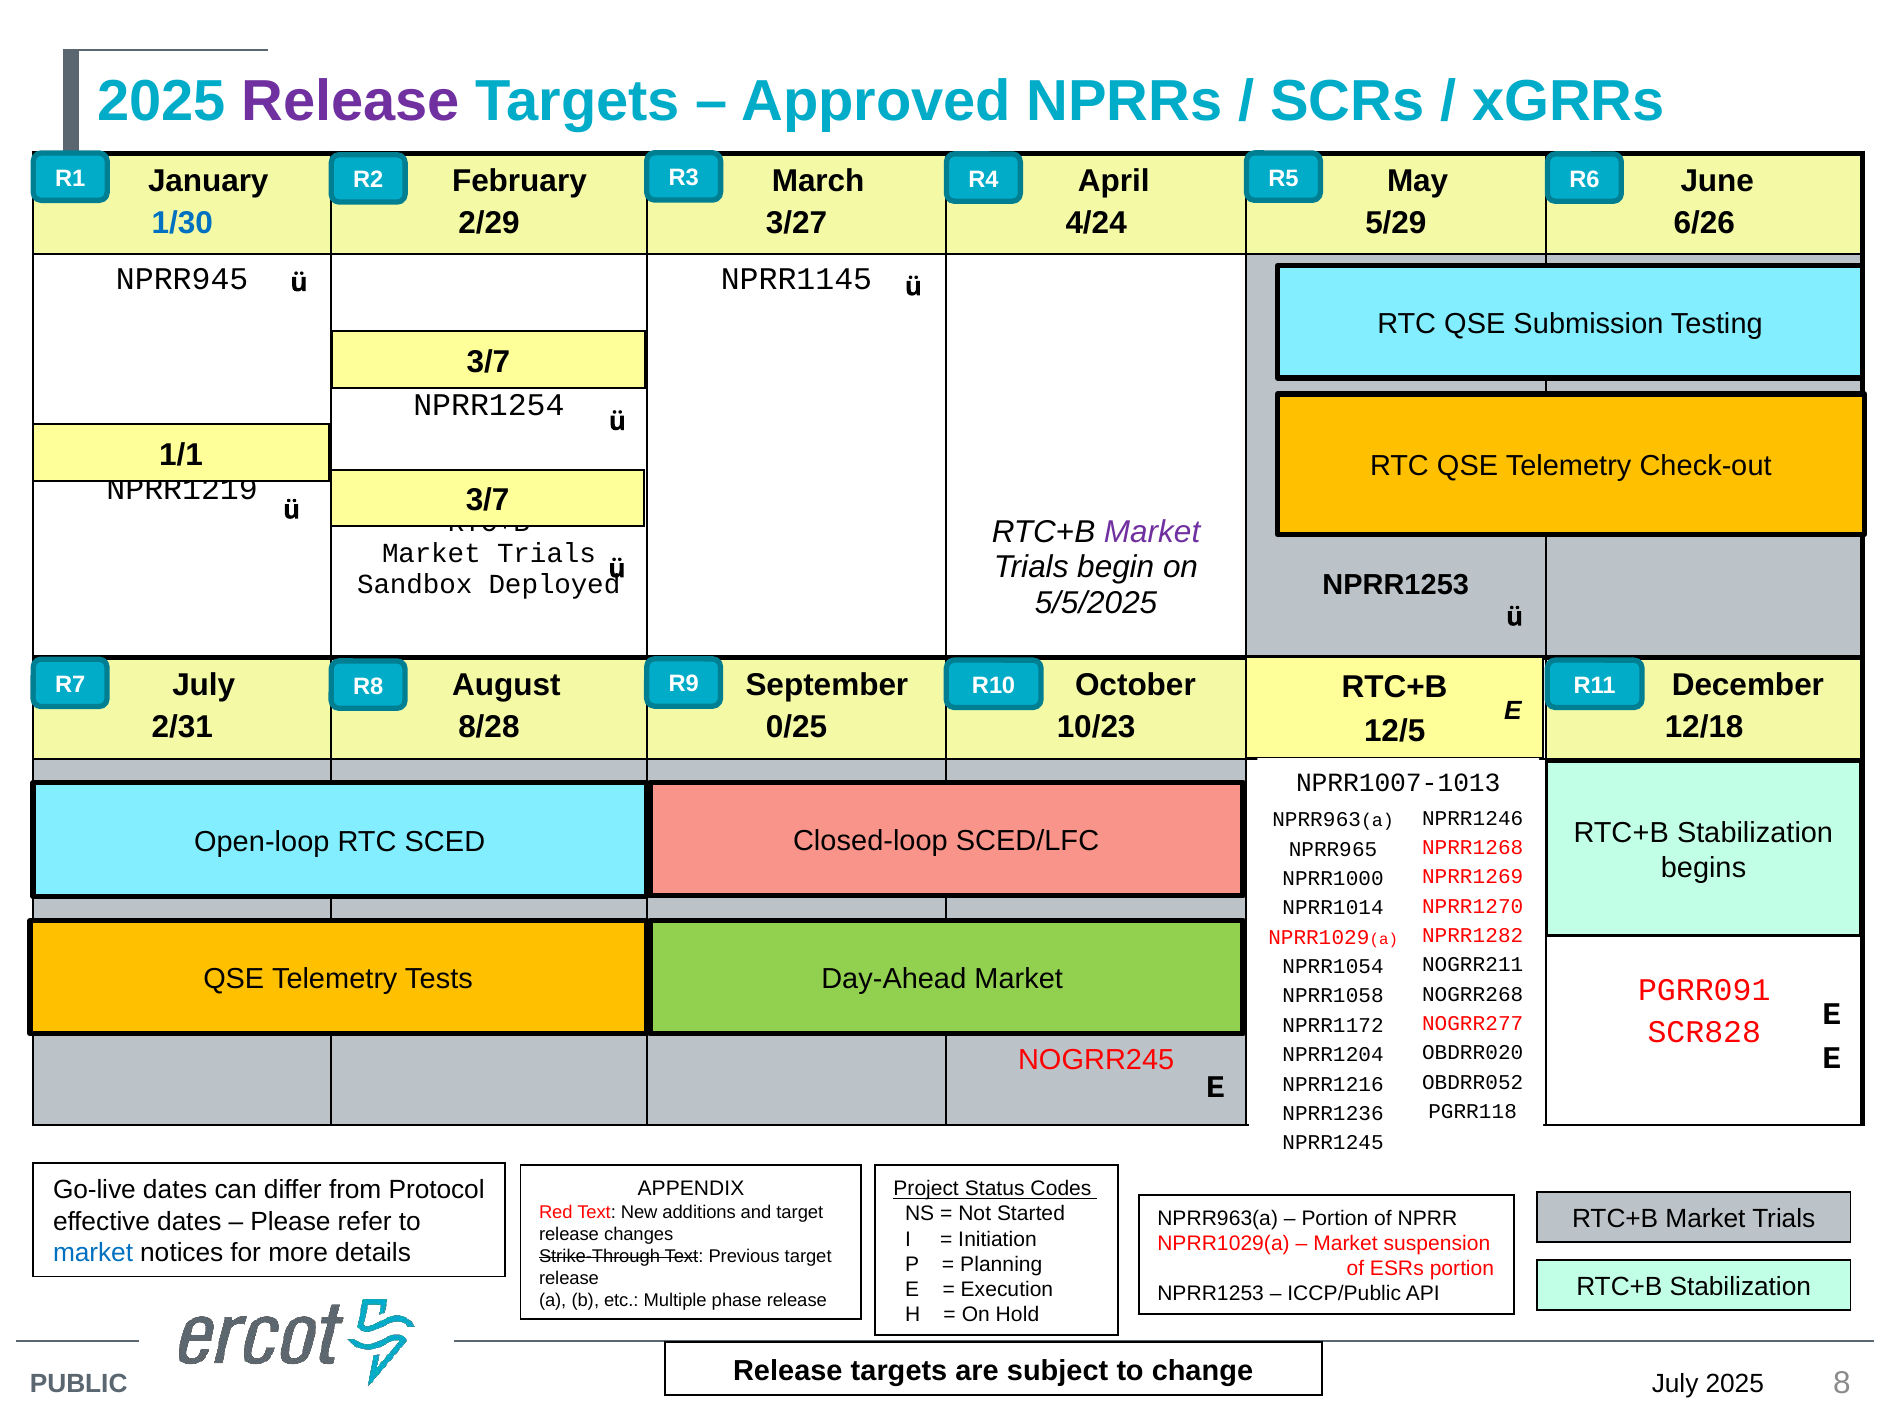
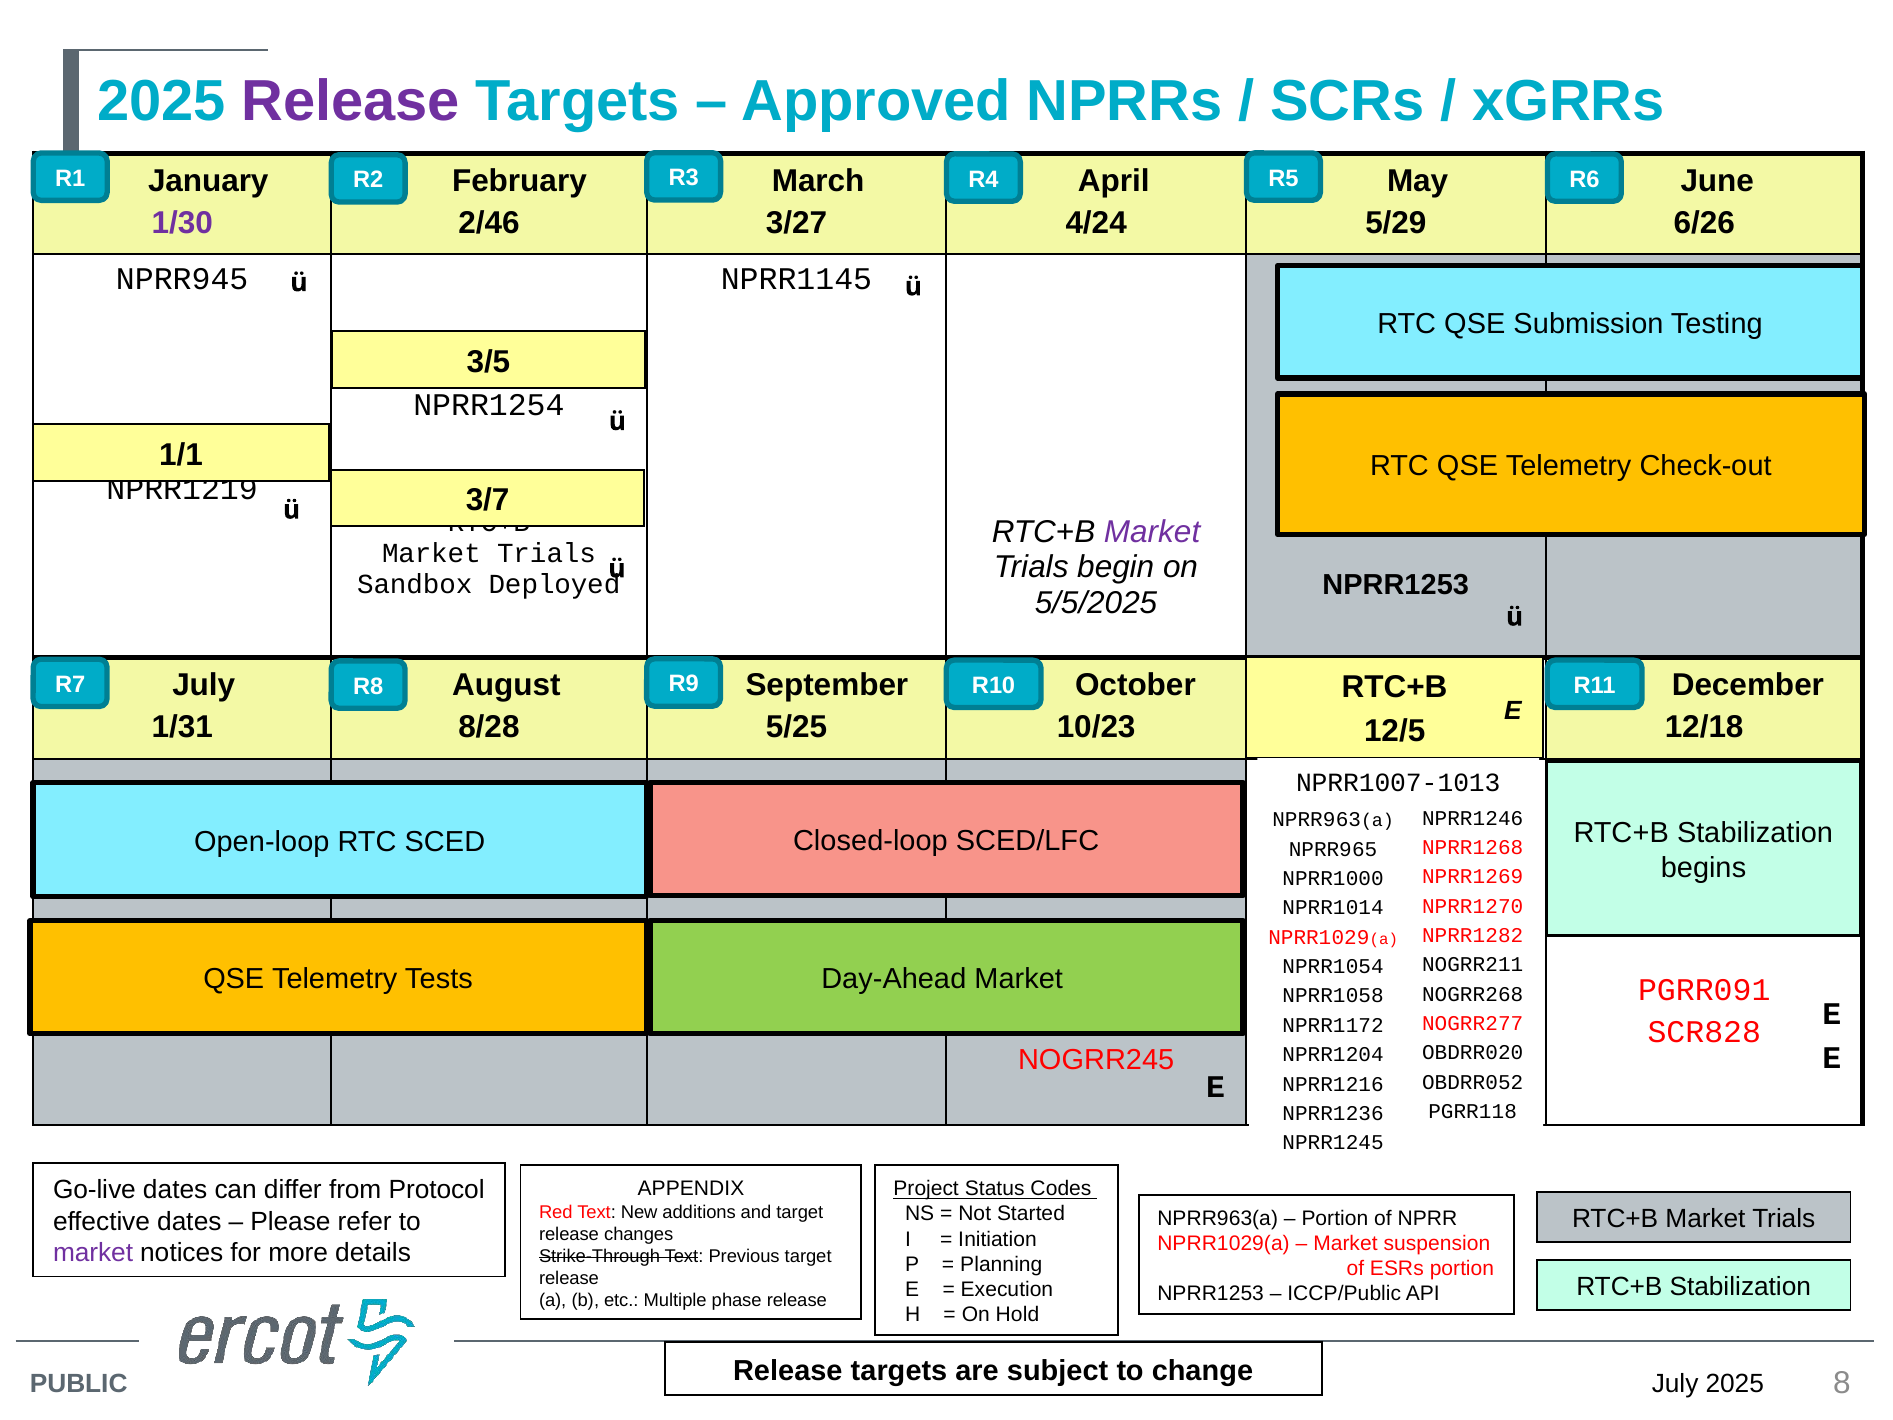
1/30 colour: blue -> purple (182, 223)
2/29: 2/29 -> 2/46 (489, 223)
3/7: 3/7 -> 3/5 (488, 362)
2/31: 2/31 -> 1/31 (182, 727)
0/25: 0/25 -> 5/25 (797, 727)
market colour: blue -> purple (93, 1253)
